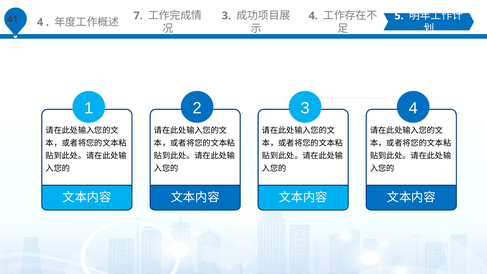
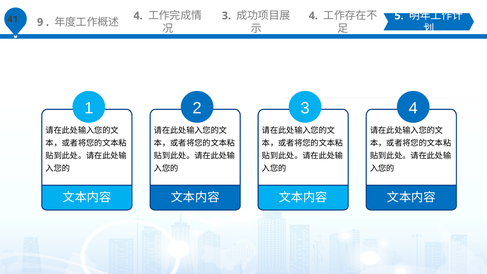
4: 4 -> 9 (40, 22)
7: 7 -> 4 (138, 16)
